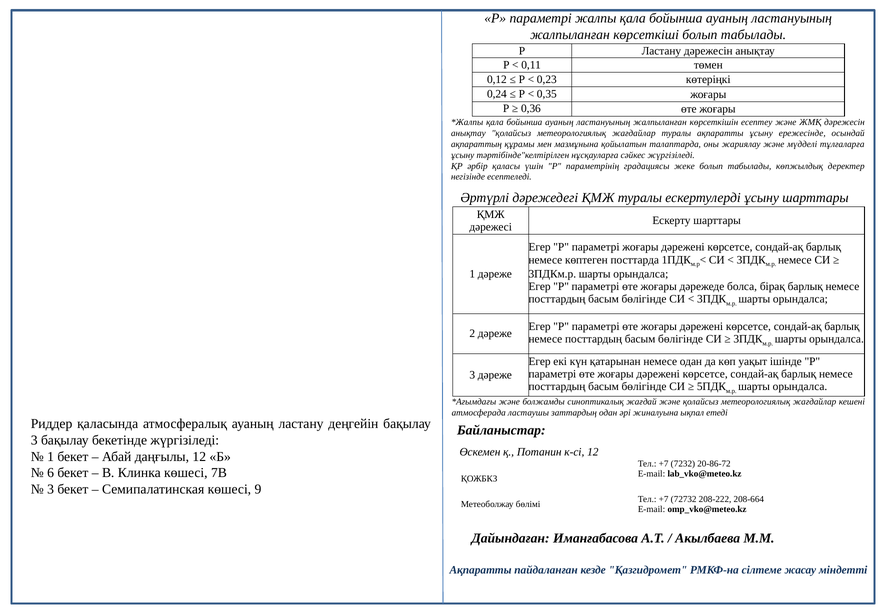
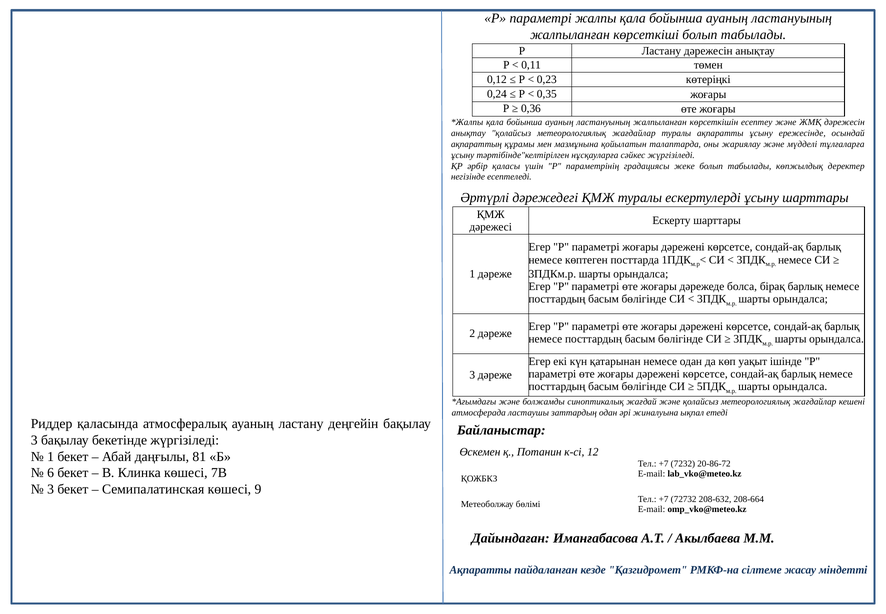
даңғылы 12: 12 -> 81 (199, 456)
208-222: 208-222 -> 208-632 (715, 499)
